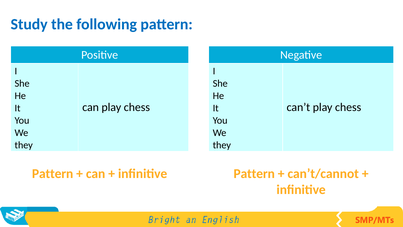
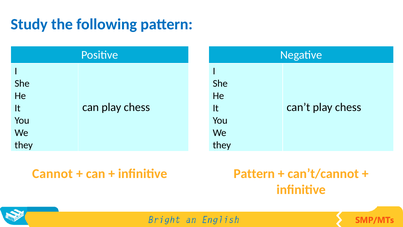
Pattern: Pattern -> Cannot (52, 173)
